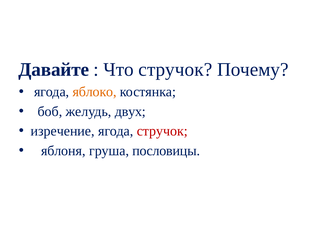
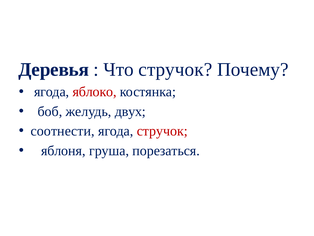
Давайте: Давайте -> Деревья (54, 69)
яблоко colour: orange -> red (95, 92)
изречение: изречение -> соотнести (63, 131)
пословицы: пословицы -> порезаться (166, 150)
